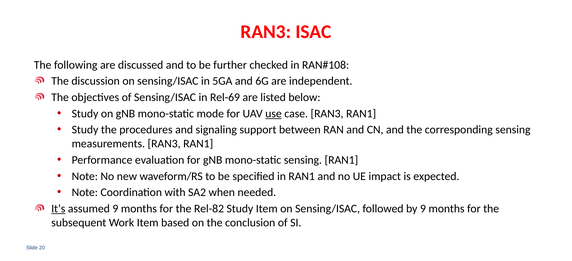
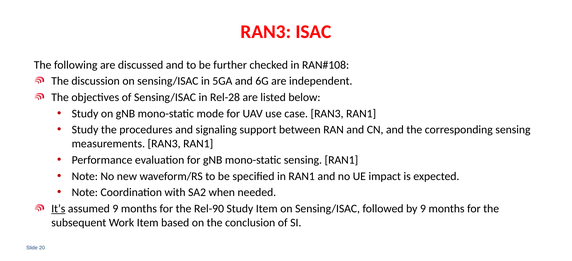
Rel-69: Rel-69 -> Rel-28 (225, 98)
use underline: present -> none (274, 114)
Rel-82: Rel-82 -> Rel-90 (209, 209)
